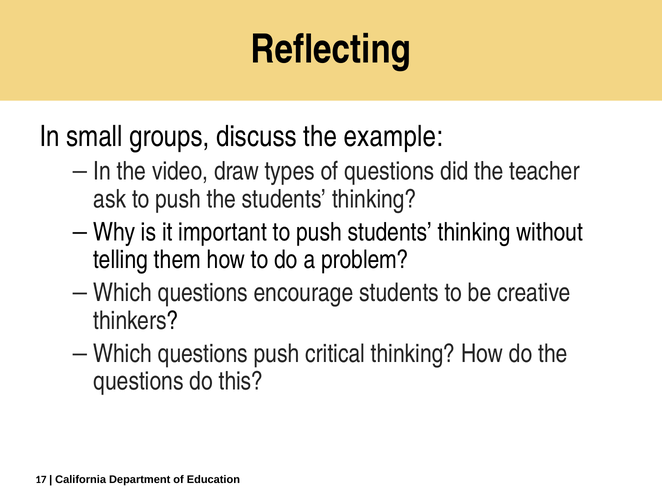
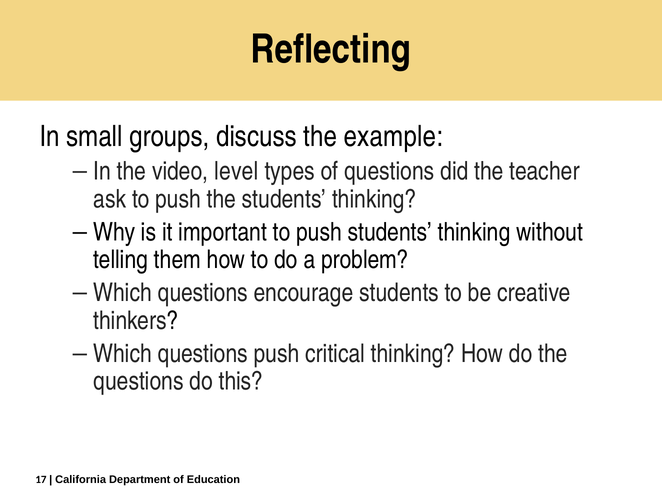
draw: draw -> level (236, 172)
